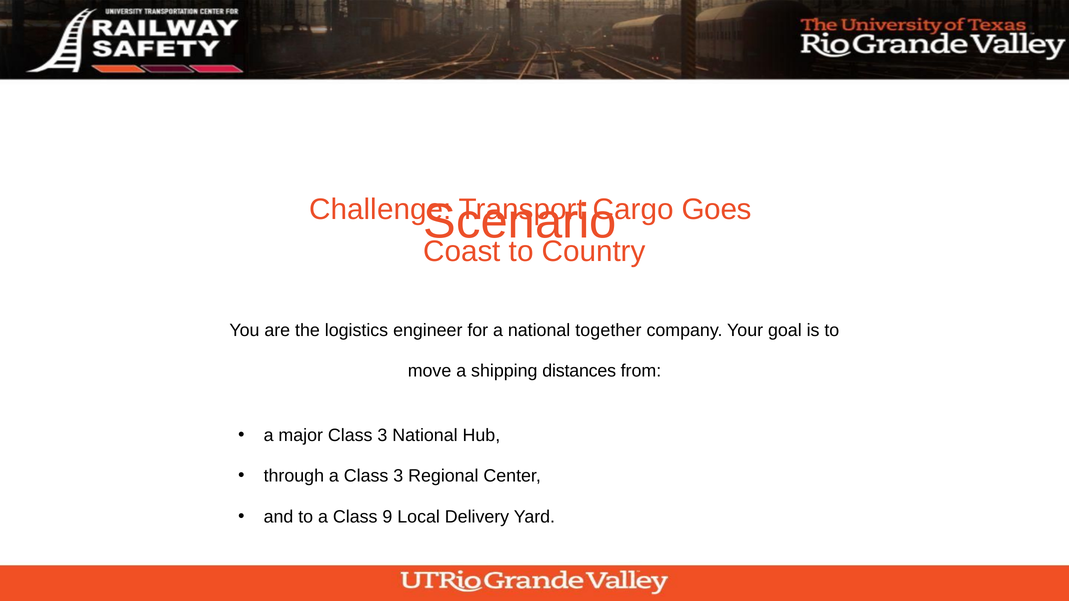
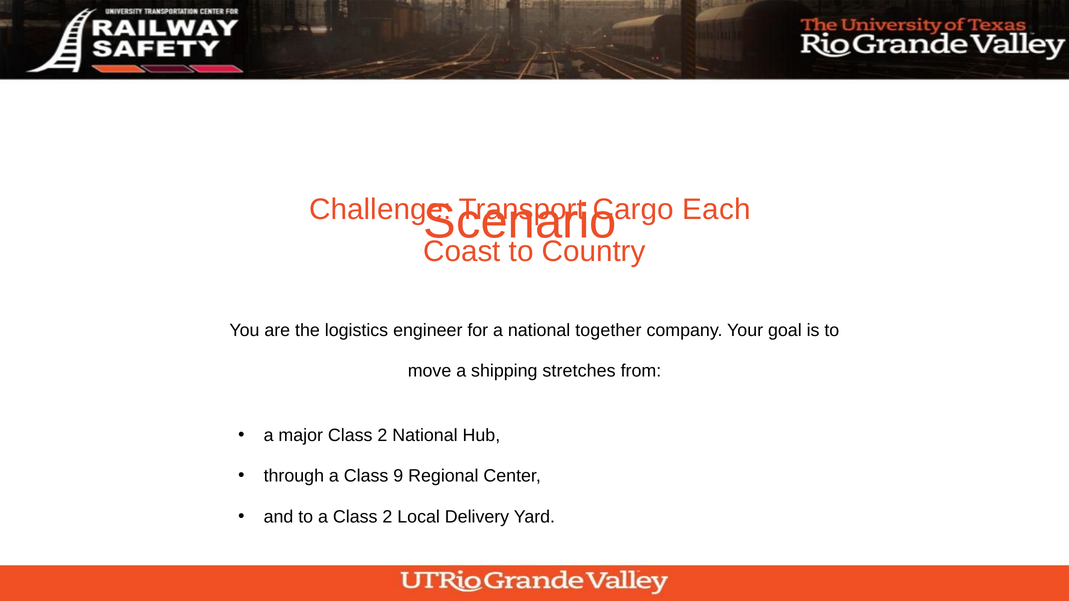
Goes: Goes -> Each (716, 210)
distances: distances -> stretches (579, 371)
major Class 3: 3 -> 2 (382, 436)
a Class 3: 3 -> 9 (398, 476)
a Class 9: 9 -> 2 (387, 517)
